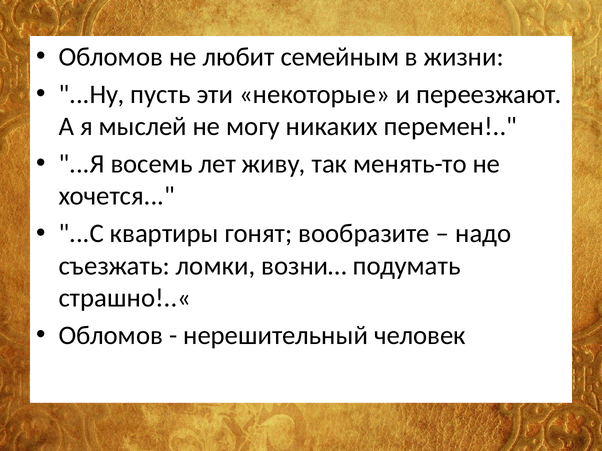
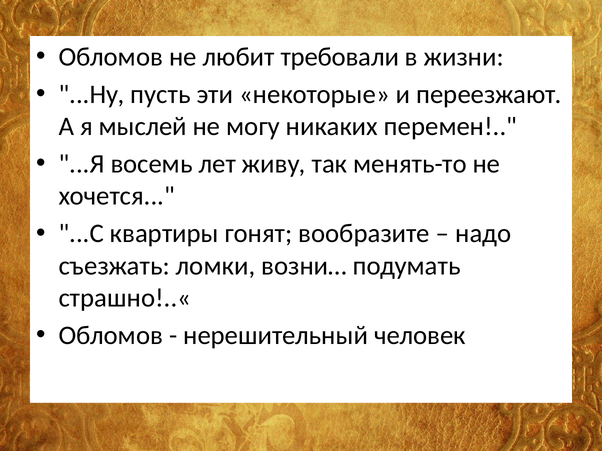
семейным: семейным -> требовали (340, 57)
